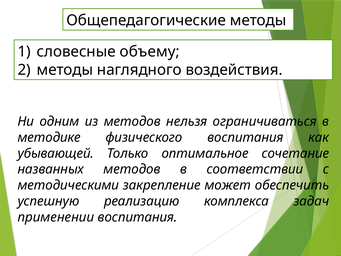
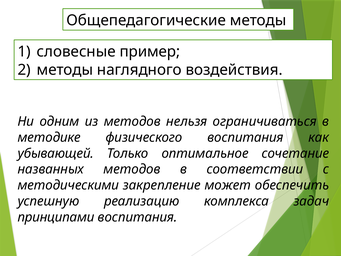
объему: объему -> пример (150, 52)
применении: применении -> принципами (56, 217)
